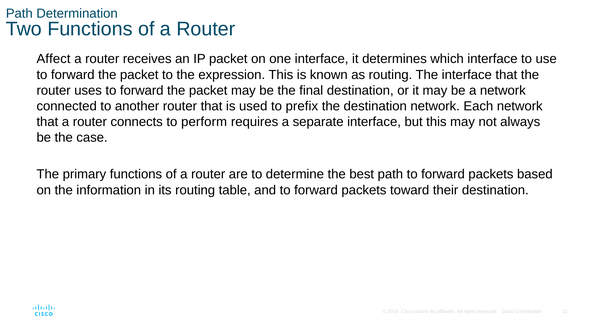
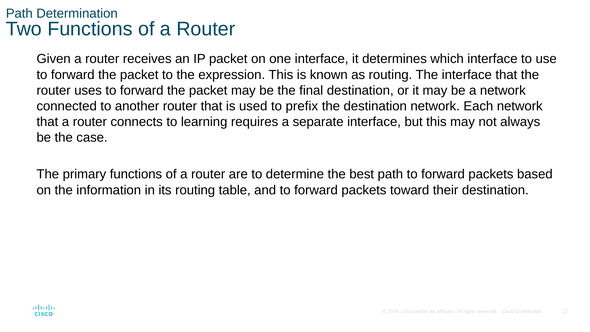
Affect: Affect -> Given (54, 59)
perform: perform -> learning (204, 122)
